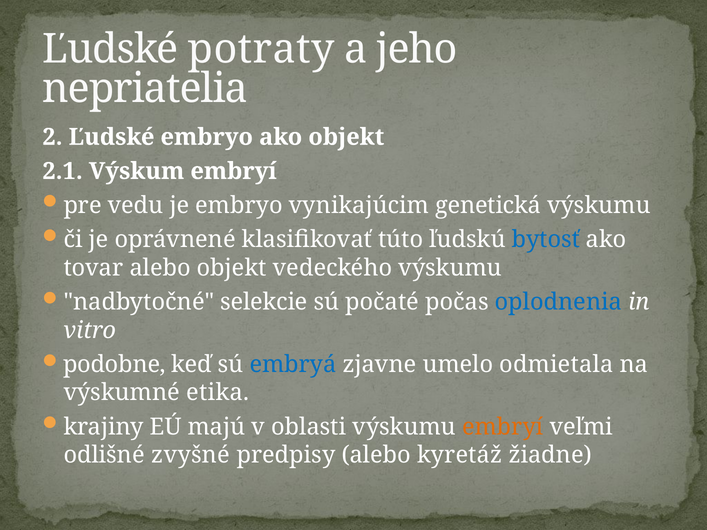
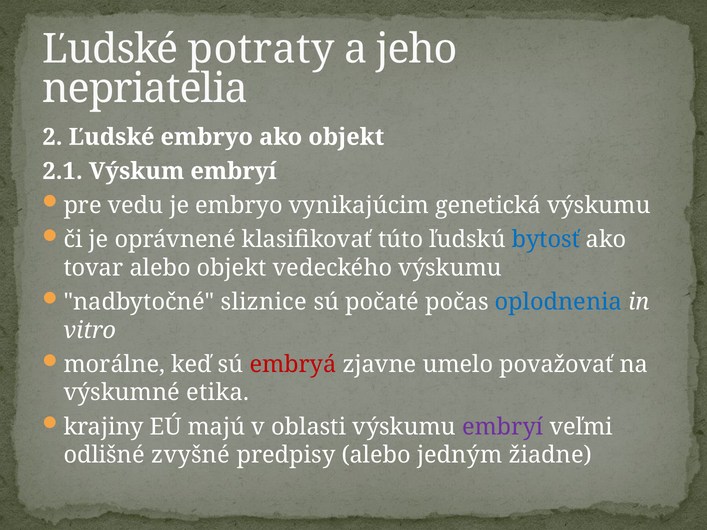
selekcie: selekcie -> sliznice (264, 302)
podobne: podobne -> morálne (114, 365)
embryá colour: blue -> red (293, 365)
odmietala: odmietala -> považovať (557, 365)
embryí colour: orange -> purple (503, 427)
kyretáž: kyretáž -> jedným (460, 455)
